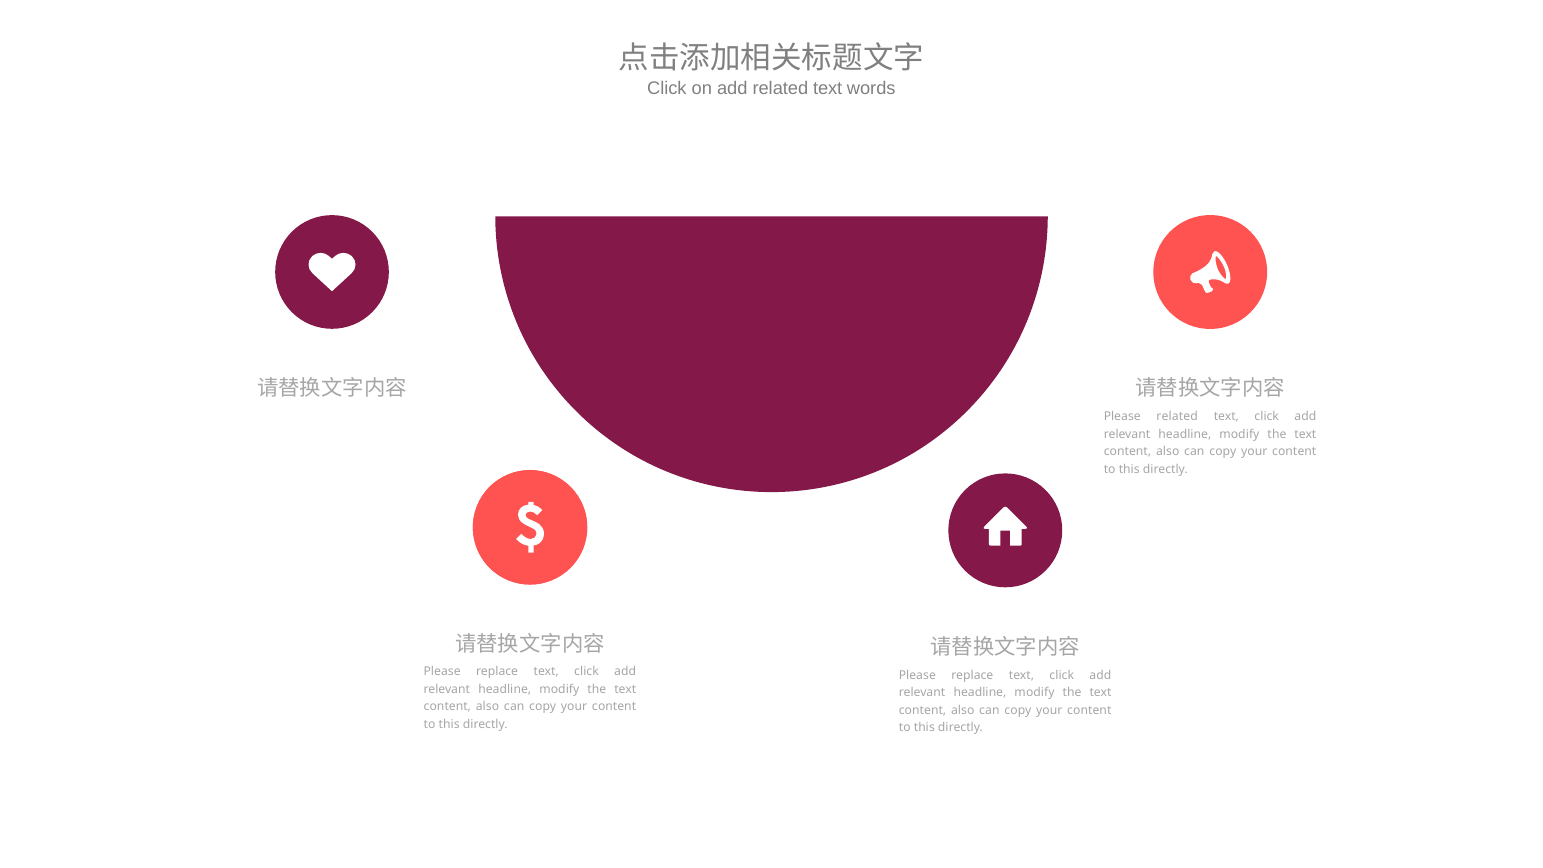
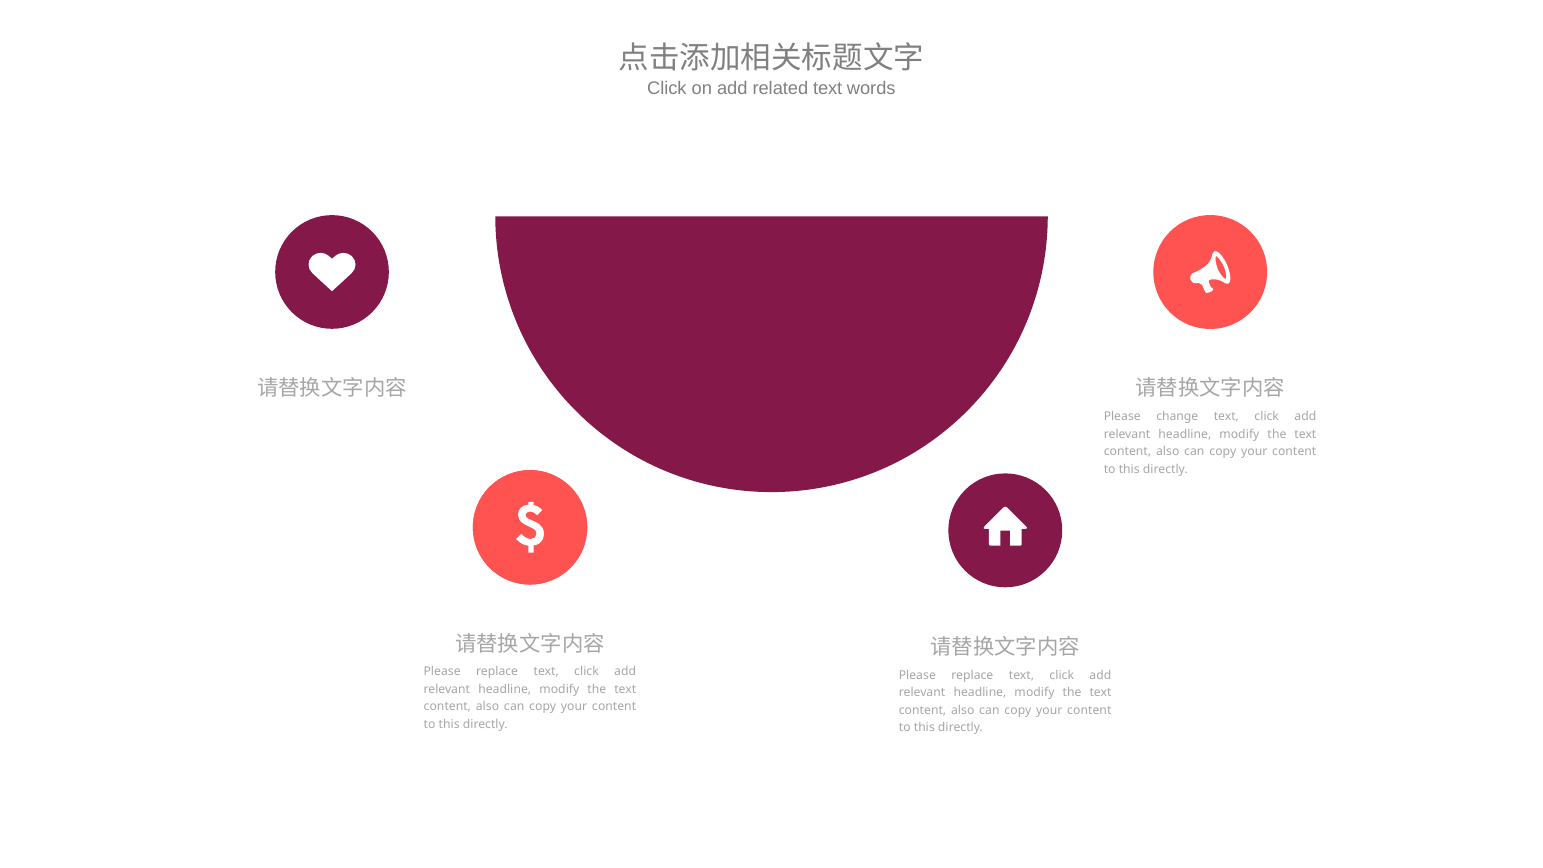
Please related: related -> change (1177, 417)
